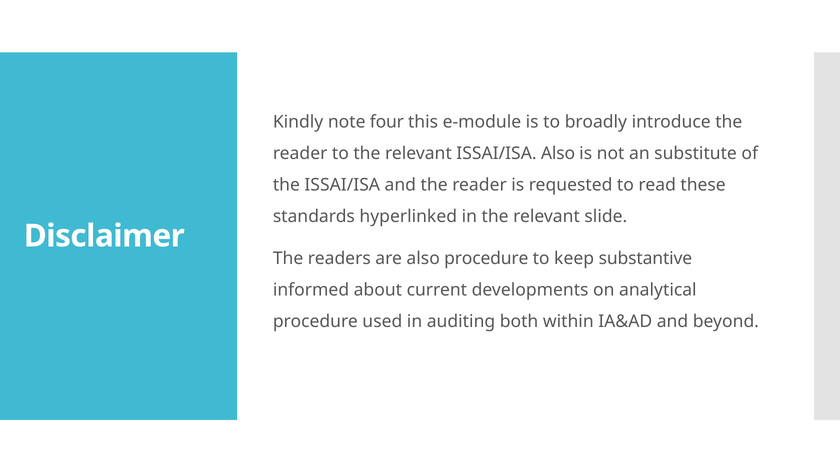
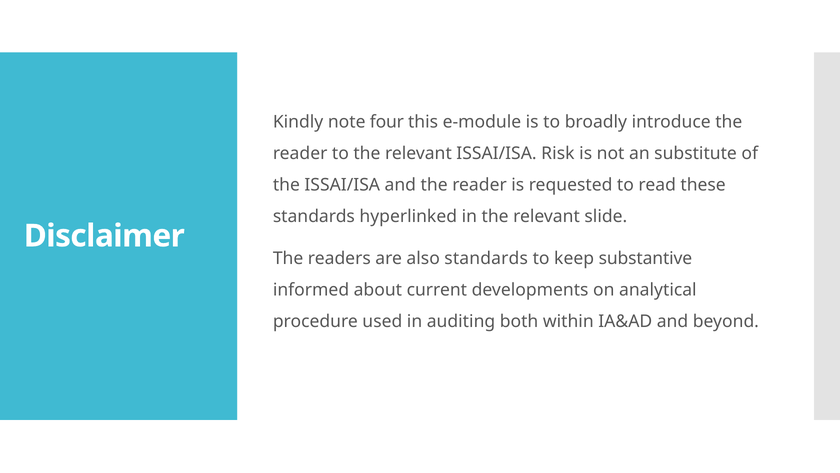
ISSAI/ISA Also: Also -> Risk (558, 153)
also procedure: procedure -> standards (486, 258)
